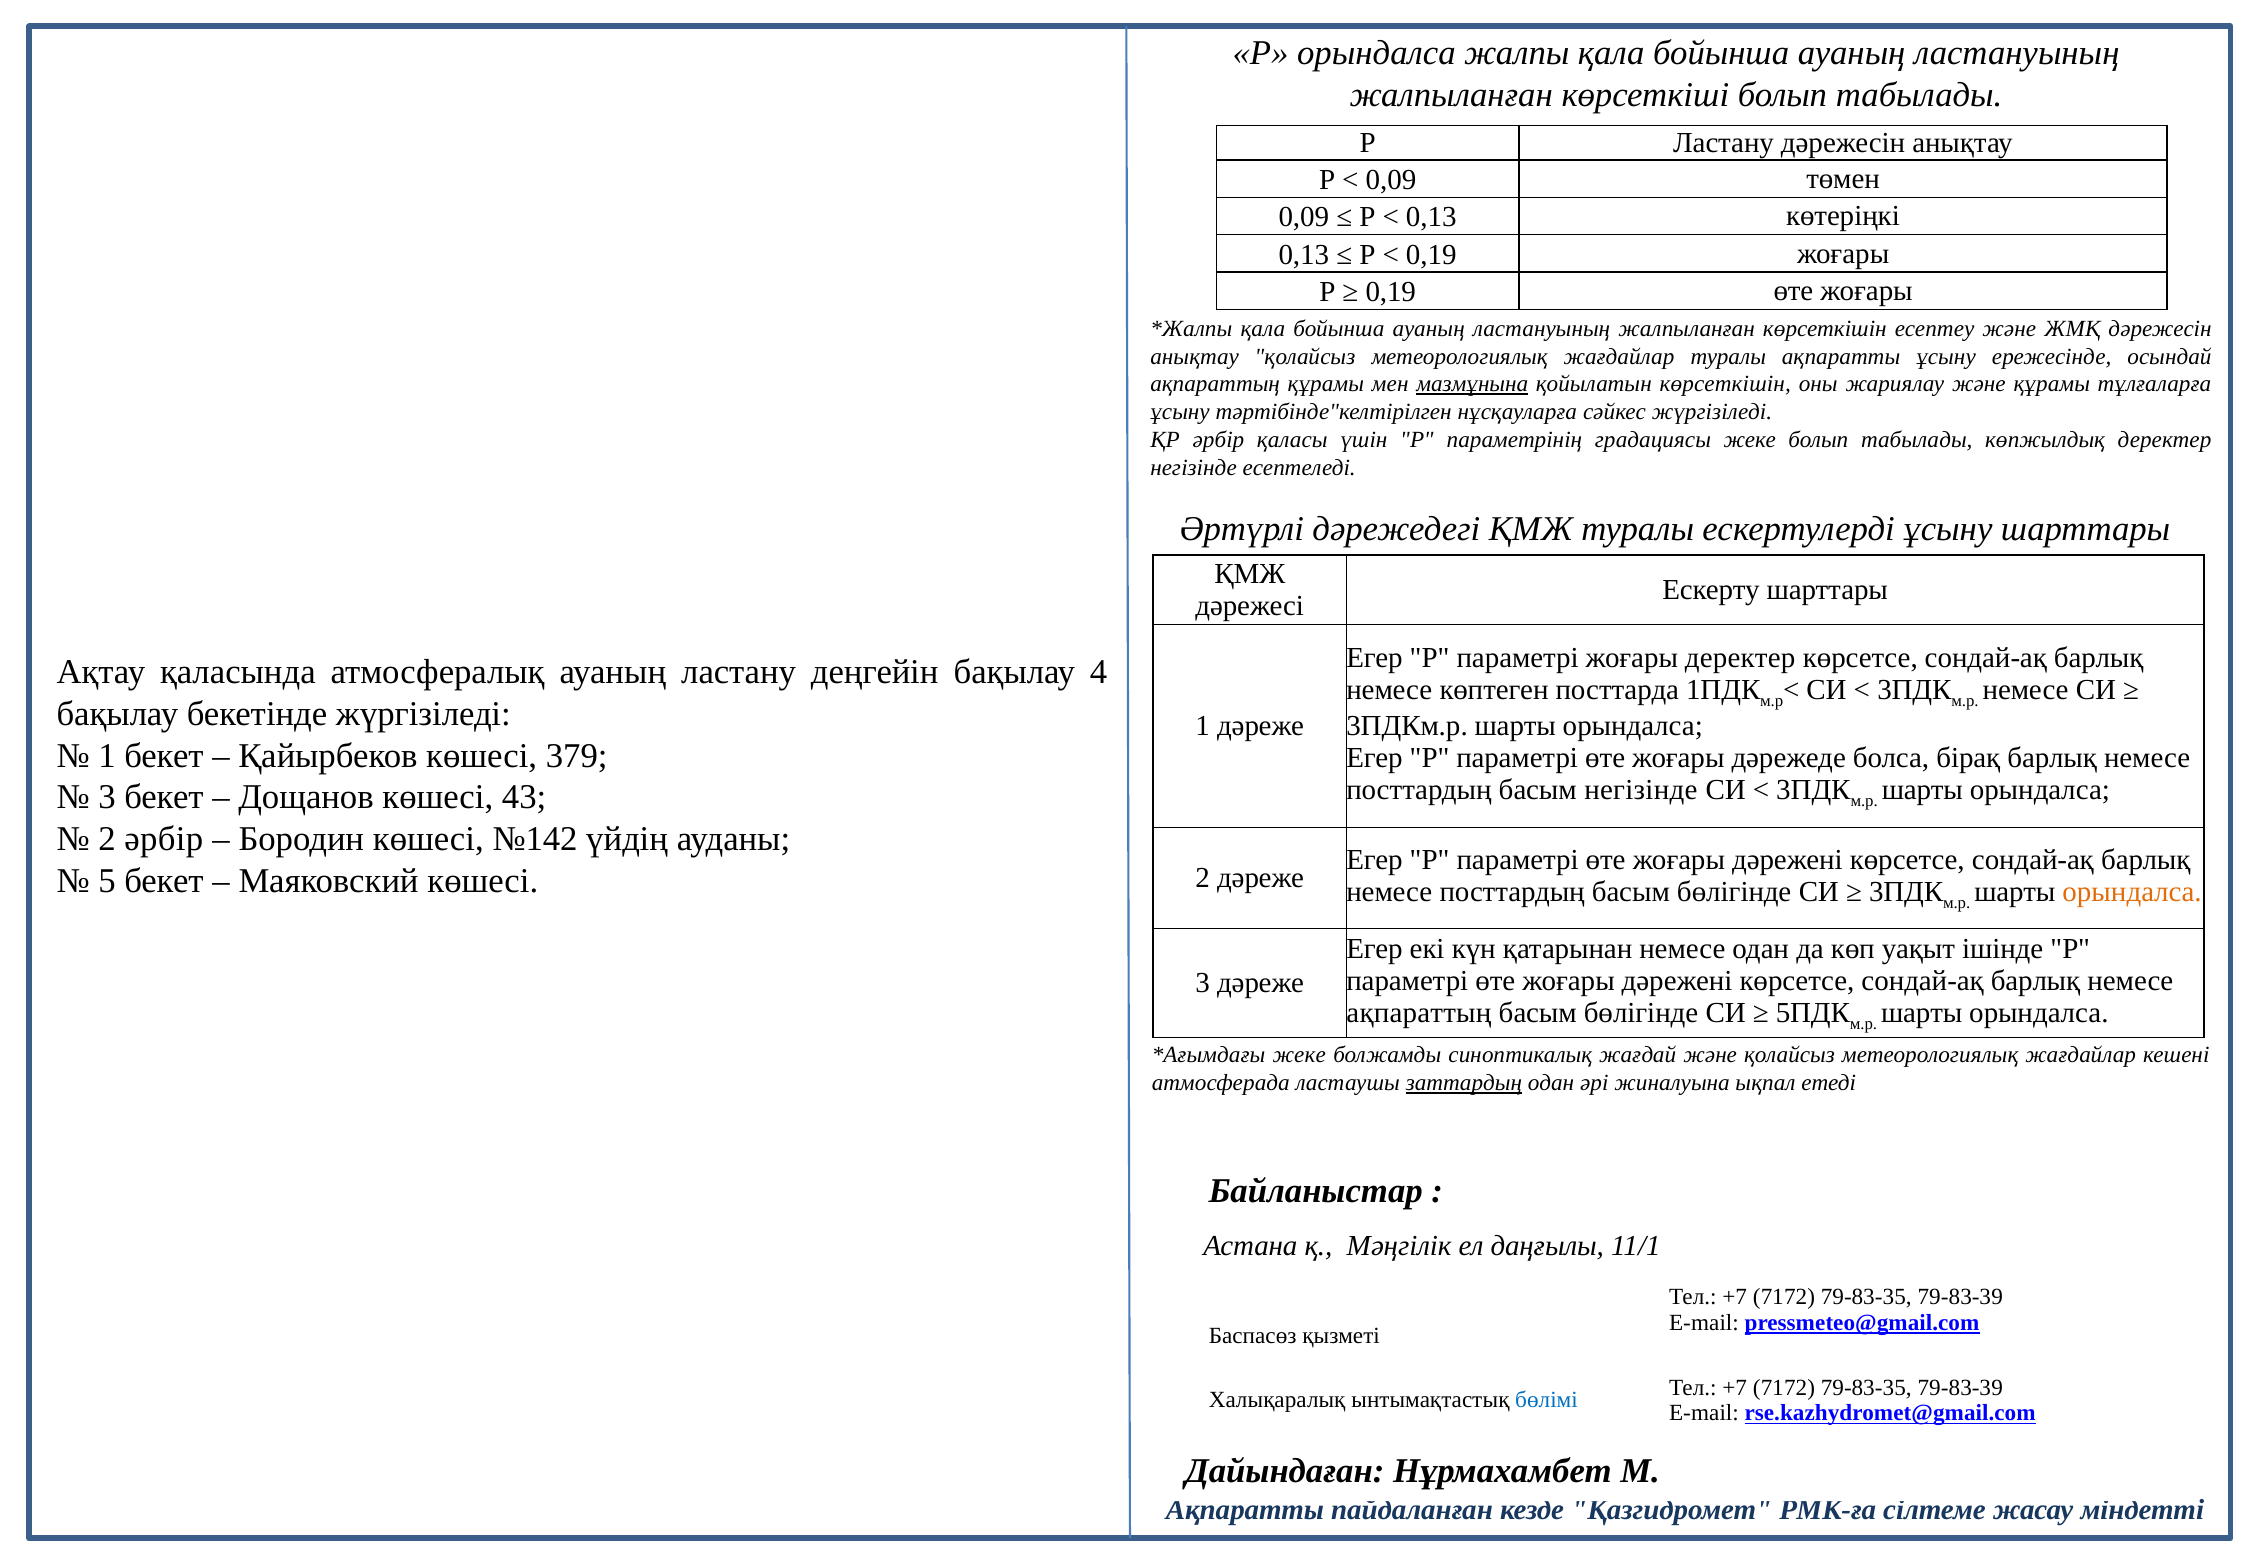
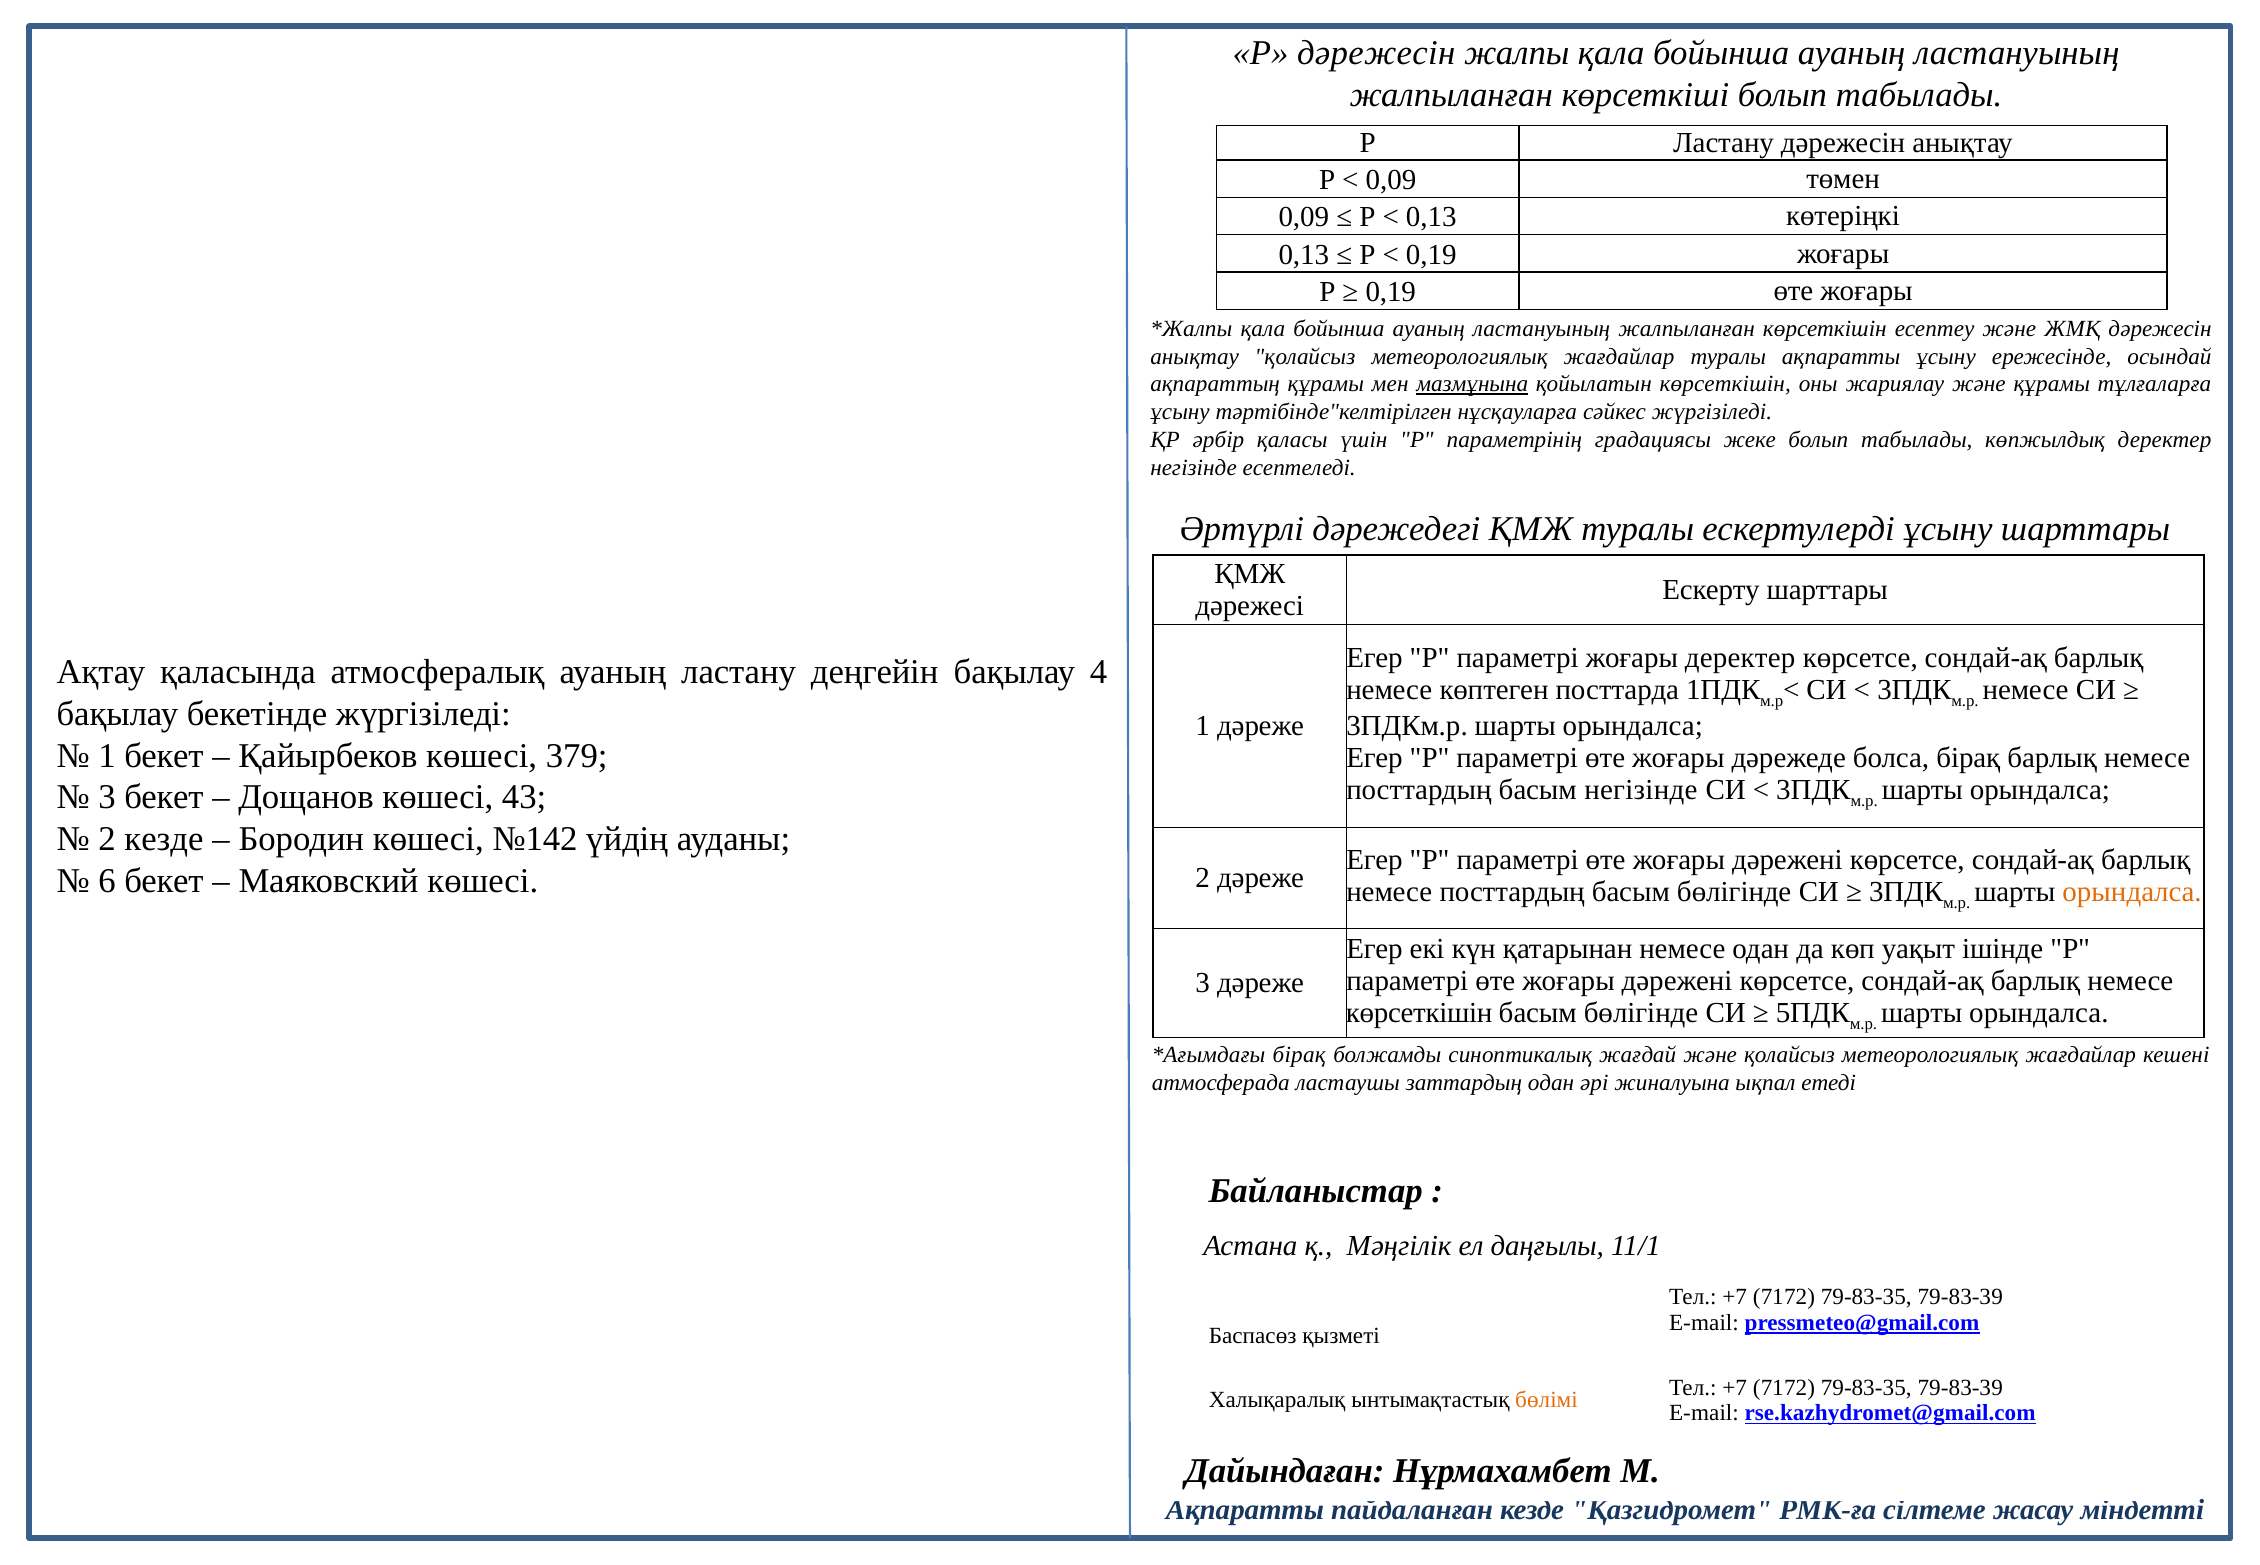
Р орындалса: орындалса -> дәрежесін (1376, 53)
2 әрбір: әрбір -> кезде (164, 839)
5: 5 -> 6 (107, 881)
ақпараттың: ақпараттың -> көрсеткішін (1419, 1013)
жеке: жеке -> бірақ (1299, 1055)
заттардың underline: present -> none (1464, 1083)
бөлімі colour: blue -> orange (1547, 1400)
